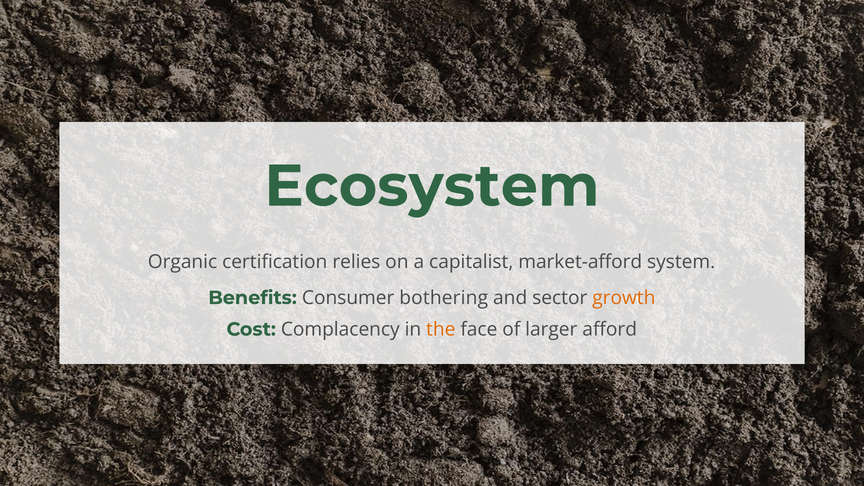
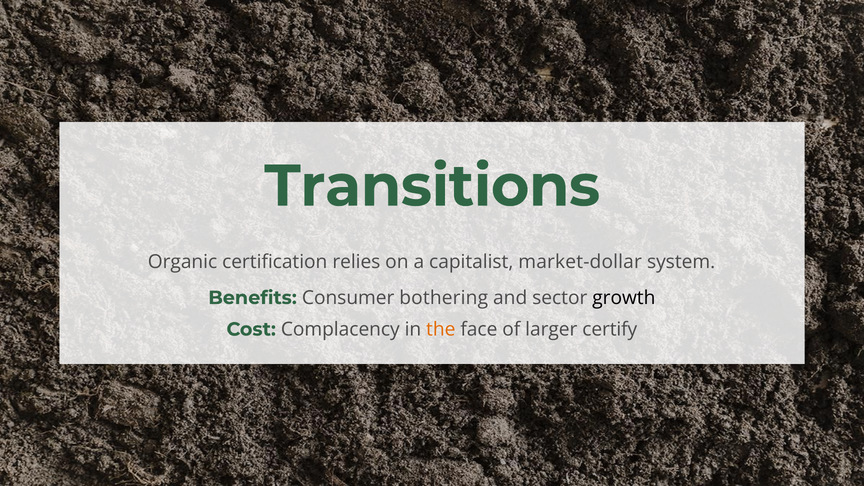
Ecosystem: Ecosystem -> Transitions (432, 186)
market-afford: market-afford -> market-dollar (580, 262)
growth colour: orange -> black (624, 298)
afford: afford -> certify (610, 329)
